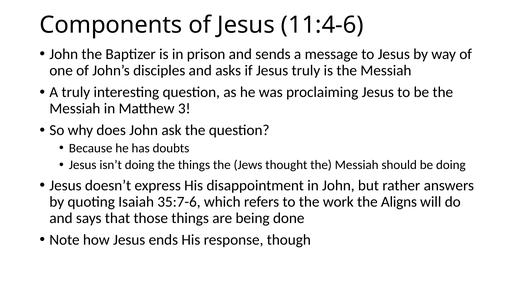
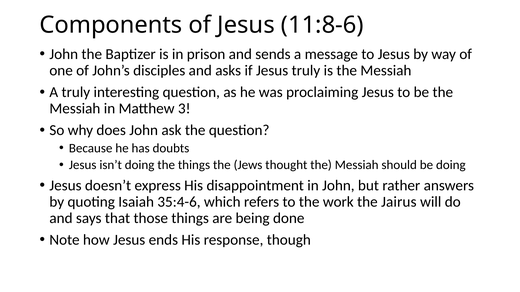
11:4-6: 11:4-6 -> 11:8-6 (322, 25)
35:7-6: 35:7-6 -> 35:4-6 (179, 202)
Aligns: Aligns -> Jairus (399, 202)
